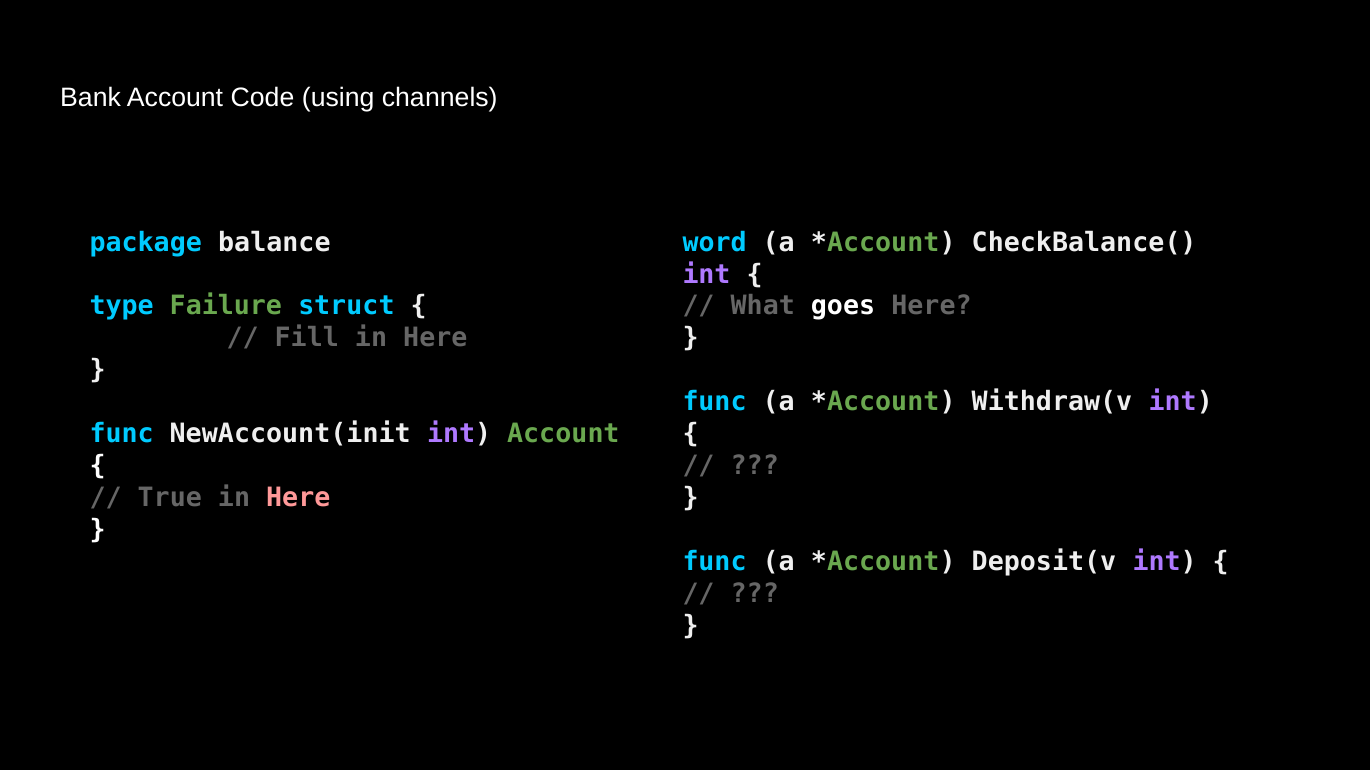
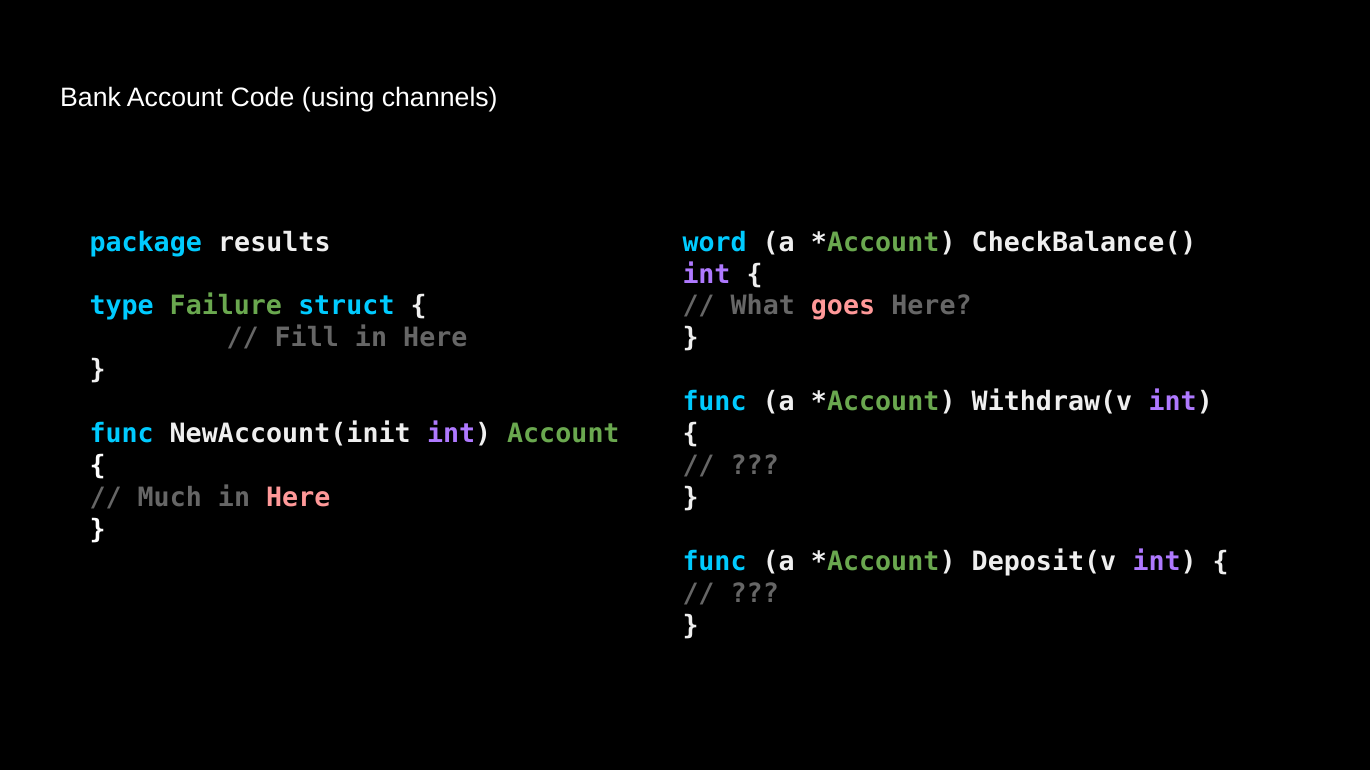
balance: balance -> results (274, 242)
goes colour: white -> pink (843, 306)
True: True -> Much (170, 498)
